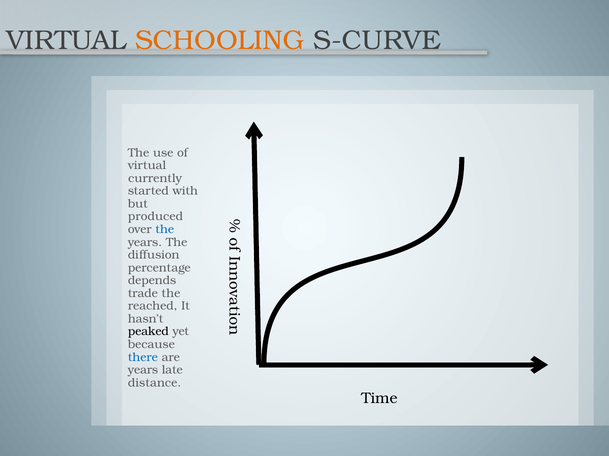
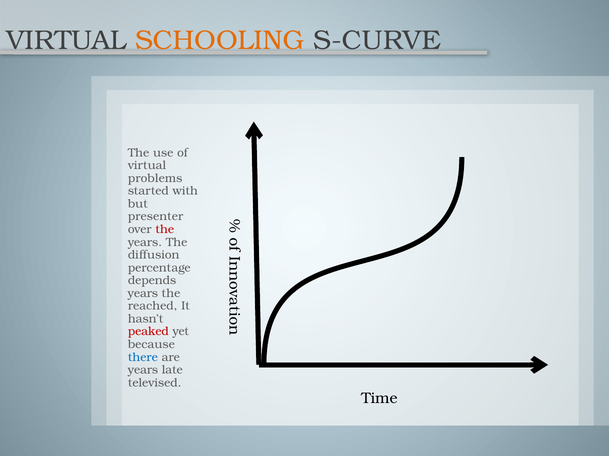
currently: currently -> problems (155, 178)
produced: produced -> presenter (156, 217)
the colour: blue -> red (165, 230)
trade: trade -> years (143, 294)
peaked colour: black -> red (148, 332)
distance: distance -> televised (155, 383)
